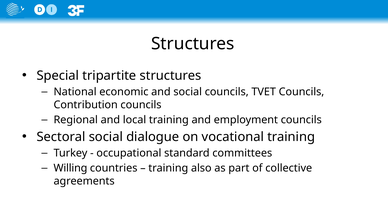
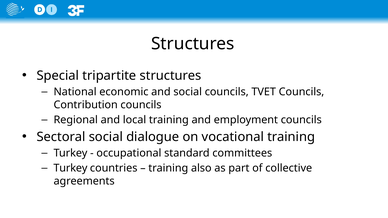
Willing: Willing -> Turkey (70, 168)
